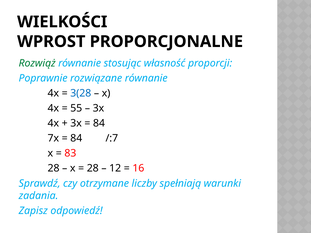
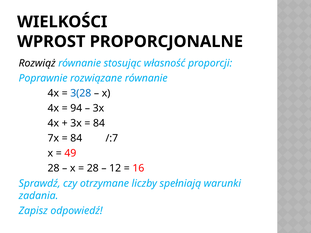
Rozwiąż colour: green -> black (37, 63)
55: 55 -> 94 (76, 108)
83: 83 -> 49 (70, 153)
